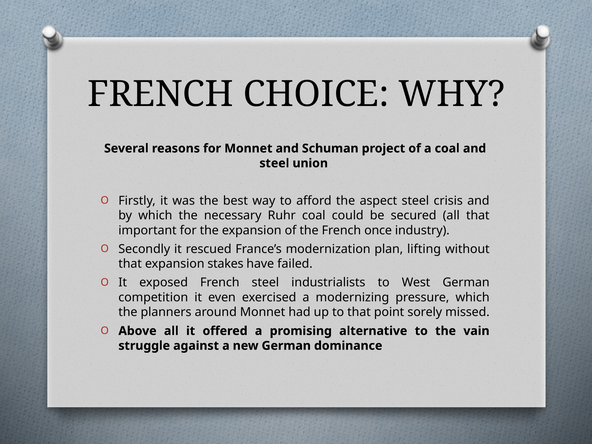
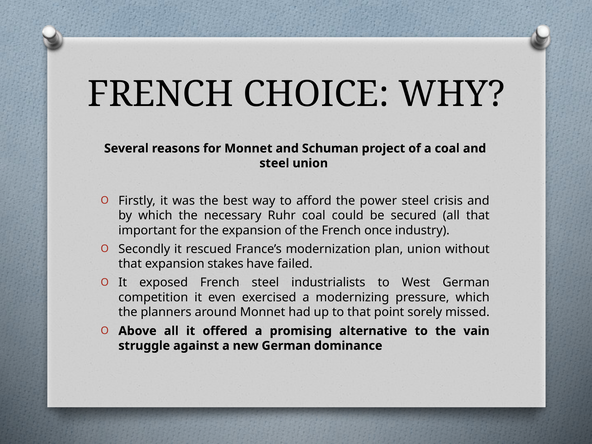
aspect: aspect -> power (378, 201)
plan lifting: lifting -> union (424, 249)
